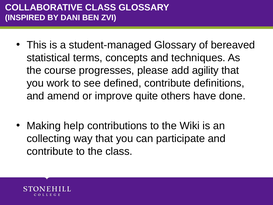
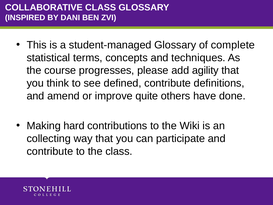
bereaved: bereaved -> complete (233, 45)
work: work -> think (58, 83)
help: help -> hard (74, 126)
